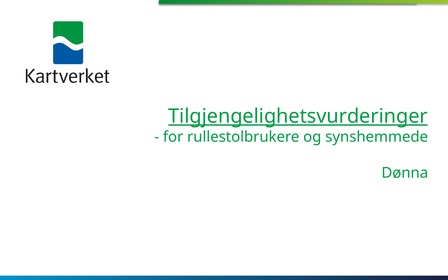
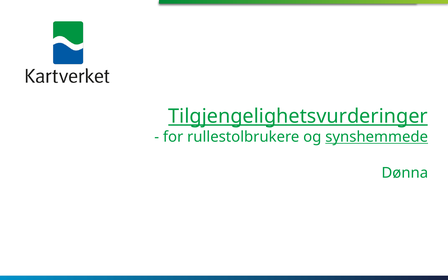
synshemmede underline: none -> present (377, 137)
